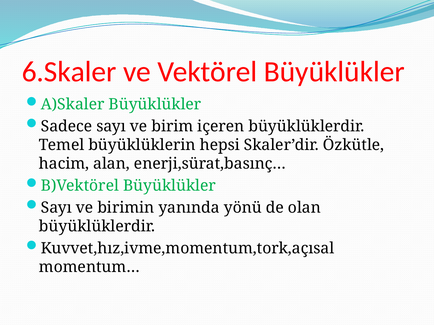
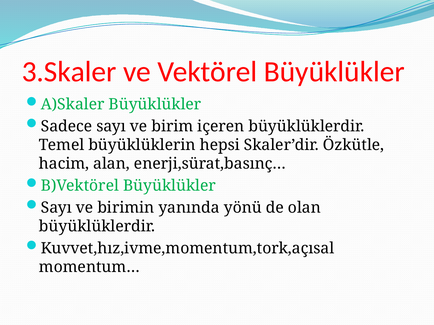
6.Skaler: 6.Skaler -> 3.Skaler (69, 72)
